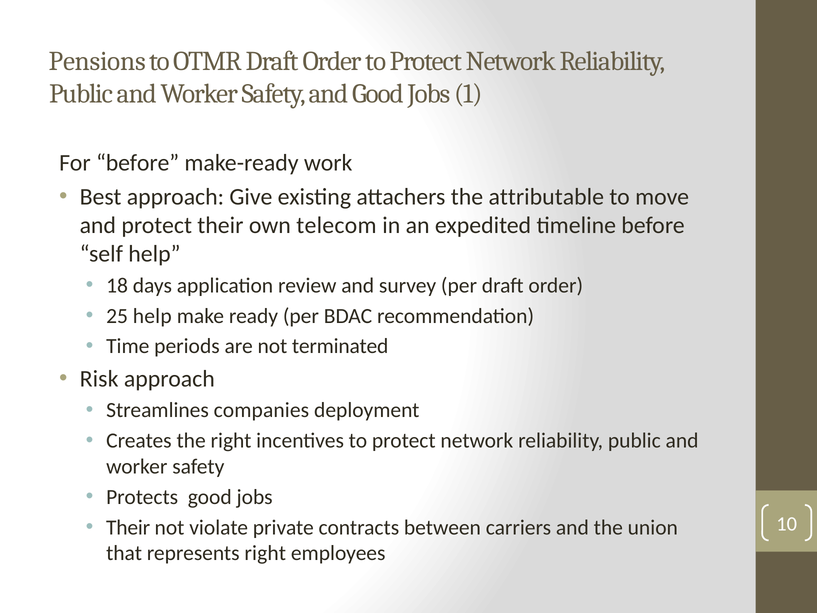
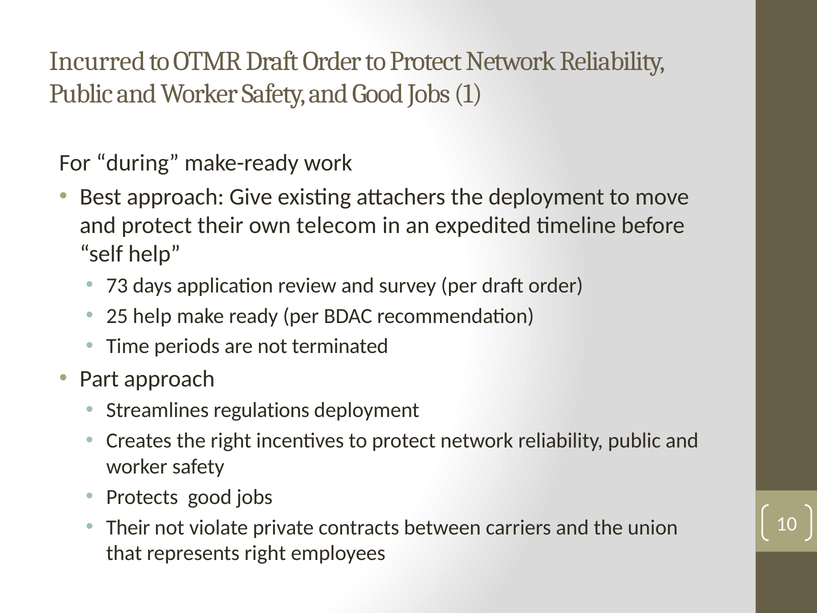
Pensions: Pensions -> Incurred (97, 61)
For before: before -> during (137, 163)
the attributable: attributable -> deployment (546, 197)
18: 18 -> 73 (117, 285)
Risk: Risk -> Part (99, 379)
companies: companies -> regulations (262, 410)
